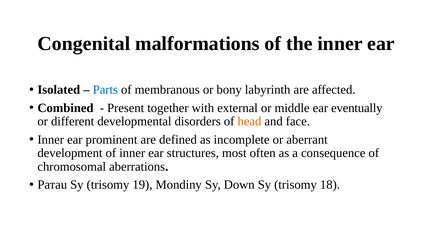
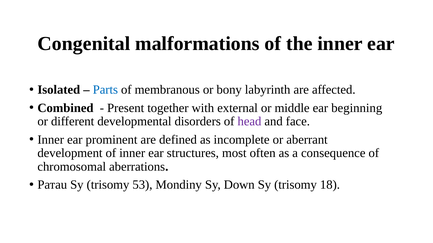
eventually: eventually -> beginning (357, 108)
head colour: orange -> purple (249, 122)
19: 19 -> 53 (142, 185)
